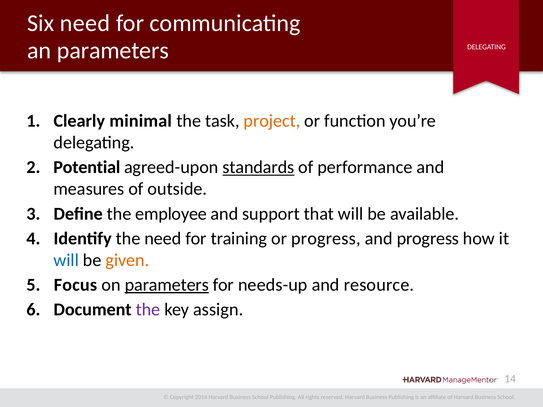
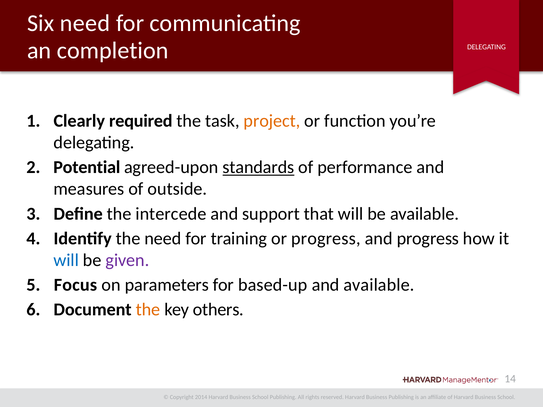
an parameters: parameters -> completion (113, 50)
minimal: minimal -> required (141, 121)
employee: employee -> intercede (171, 214)
given colour: orange -> purple (127, 260)
parameters underline: present -> none (167, 285)
needs-up: needs-up -> based-up (273, 285)
and resource: resource -> available (379, 285)
the colour: purple -> orange (148, 310)
assign: assign -> others (218, 310)
